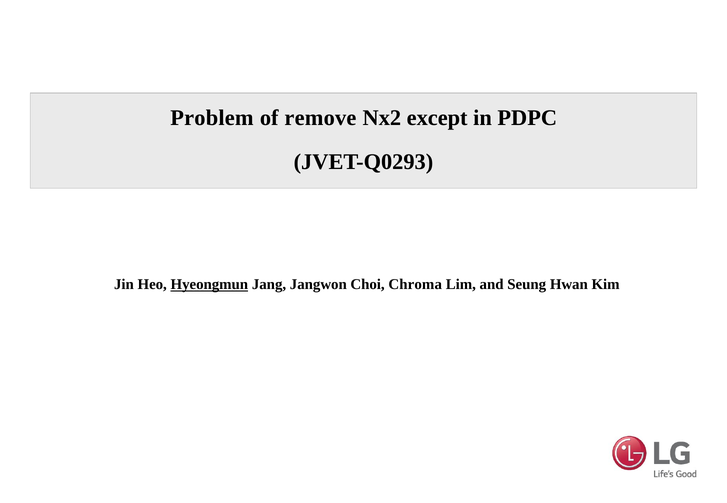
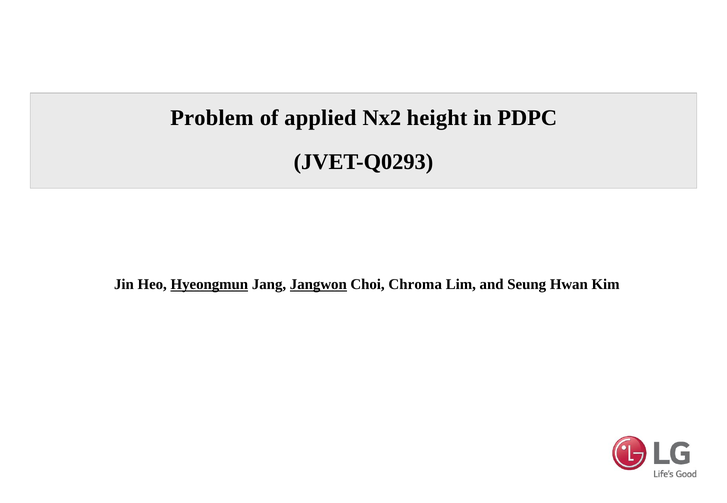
remove: remove -> applied (320, 118)
except: except -> height (437, 118)
Jangwon underline: none -> present (318, 285)
